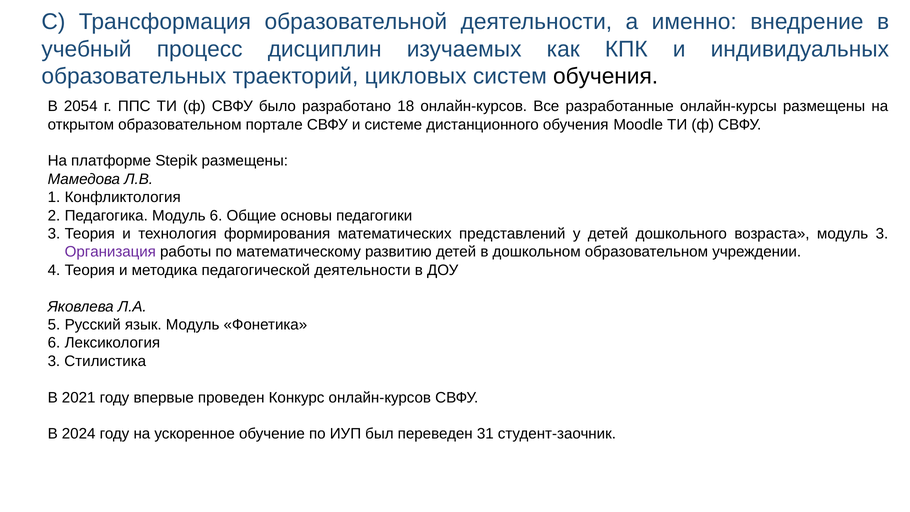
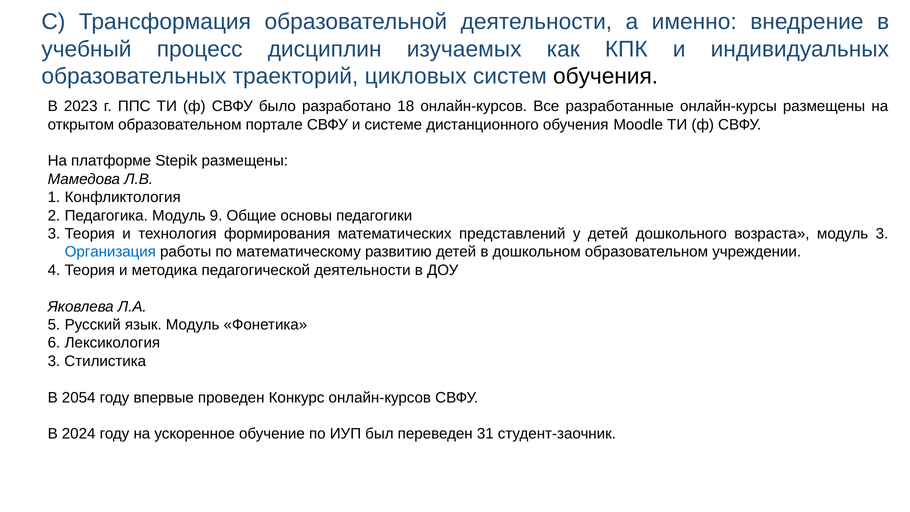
2054: 2054 -> 2023 (81, 106)
Модуль 6: 6 -> 9 (216, 215)
Организация colour: purple -> blue (110, 252)
2021: 2021 -> 2054 (79, 397)
